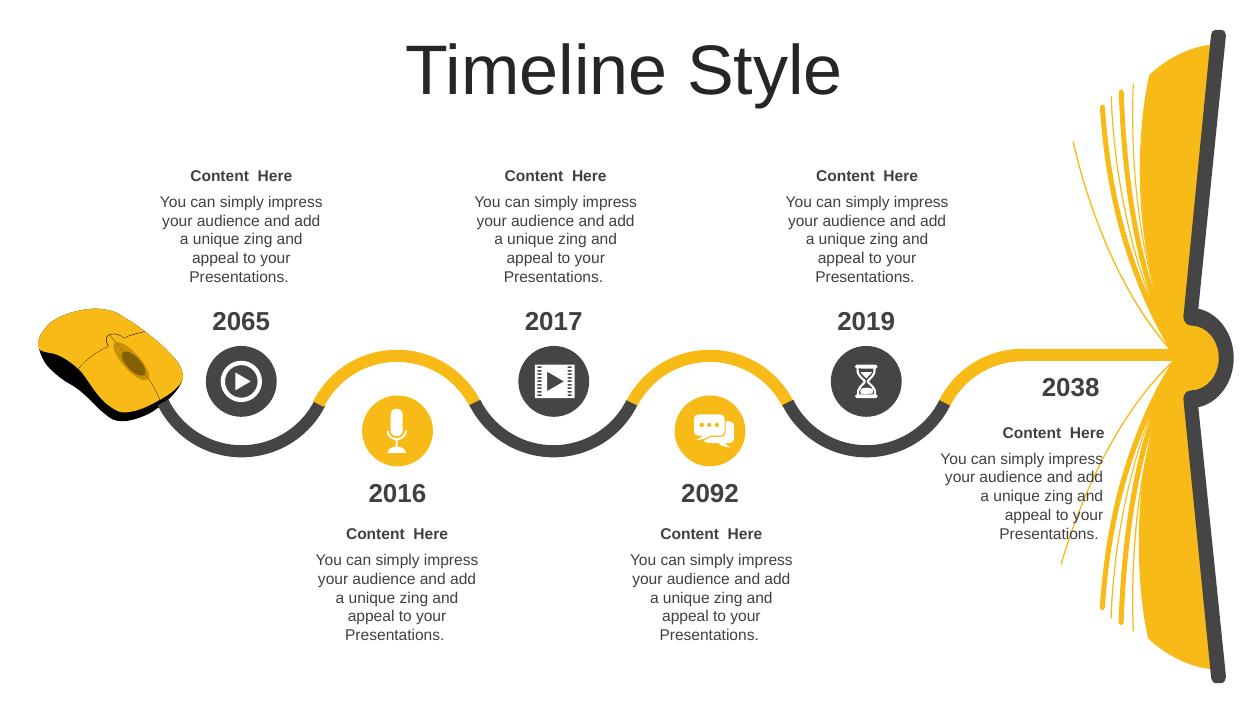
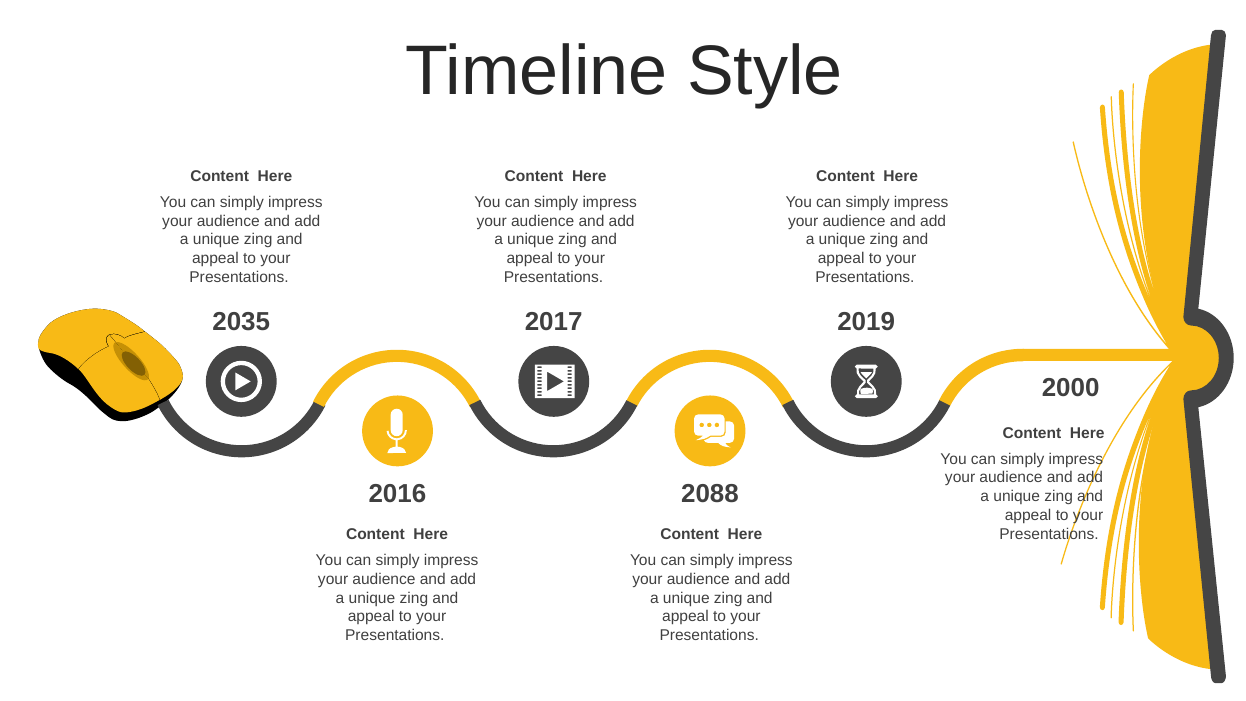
2065: 2065 -> 2035 (241, 322)
2038: 2038 -> 2000 (1071, 388)
2092: 2092 -> 2088 (710, 494)
